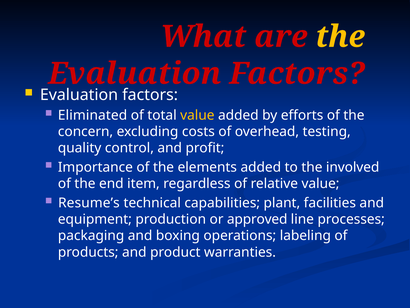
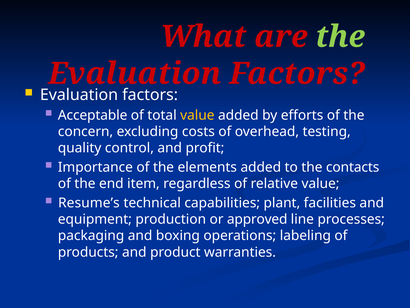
the colour: yellow -> light green (340, 37)
Eliminated: Eliminated -> Acceptable (93, 115)
involved: involved -> contacts (353, 167)
